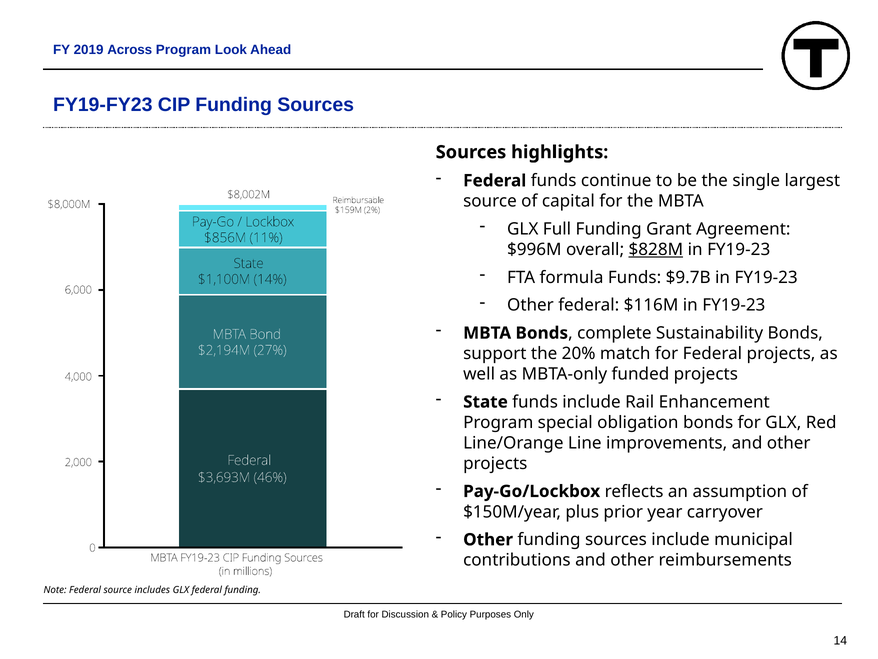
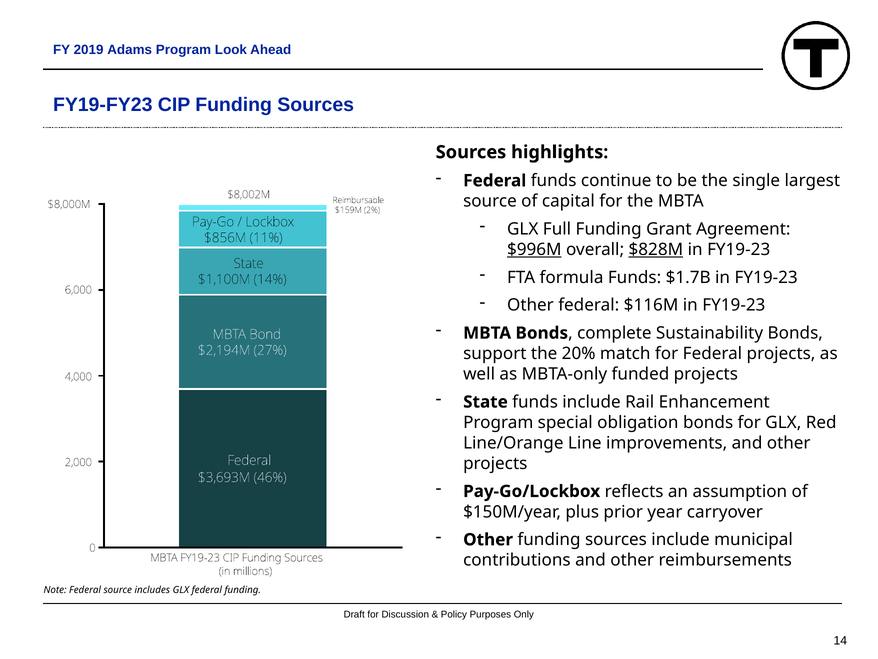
Across: Across -> Adams (130, 50)
$996M underline: none -> present (534, 249)
$9.7B: $9.7B -> $1.7B (688, 277)
